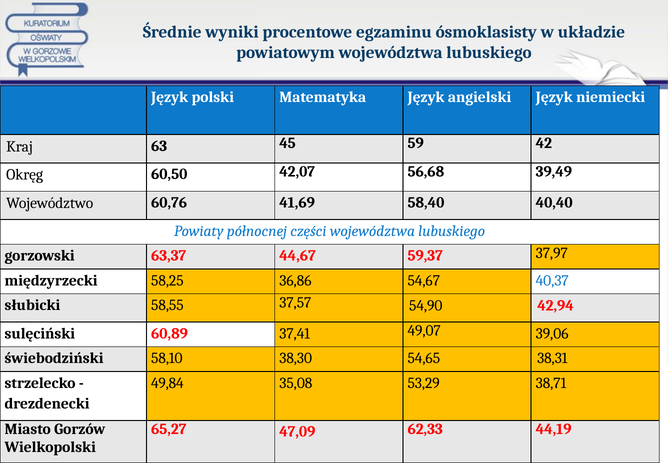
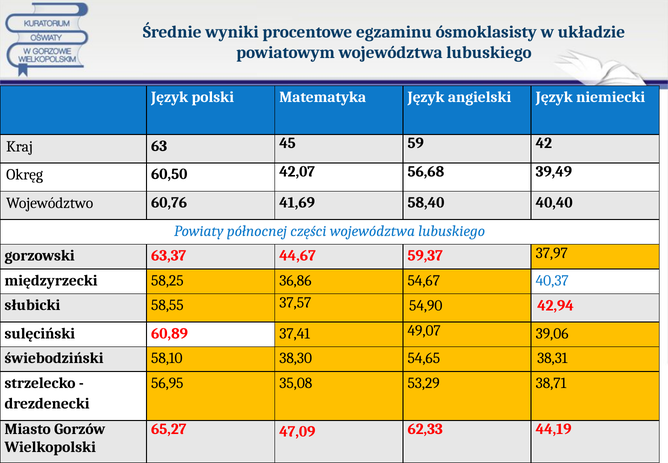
49,84: 49,84 -> 56,95 (167, 383)
